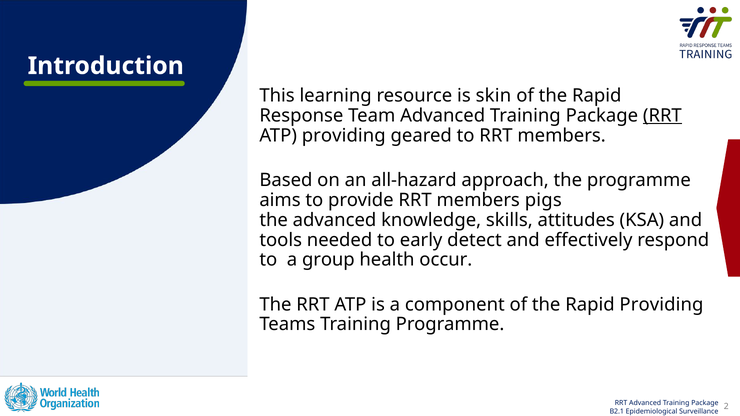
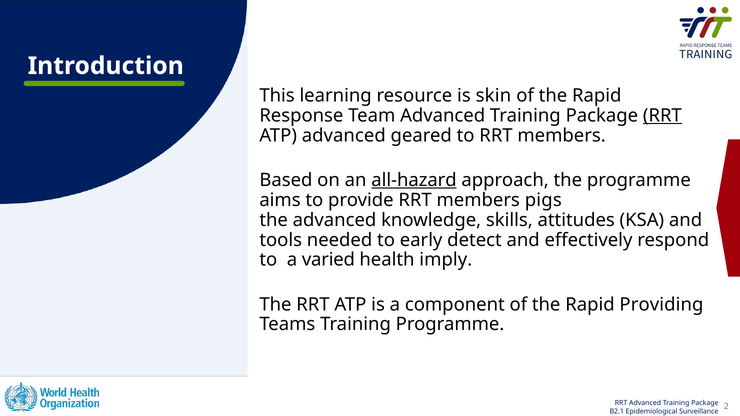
ATP providing: providing -> advanced (344, 136)
all-hazard underline: none -> present (414, 180)
group: group -> varied (328, 260)
occur: occur -> imply (446, 260)
